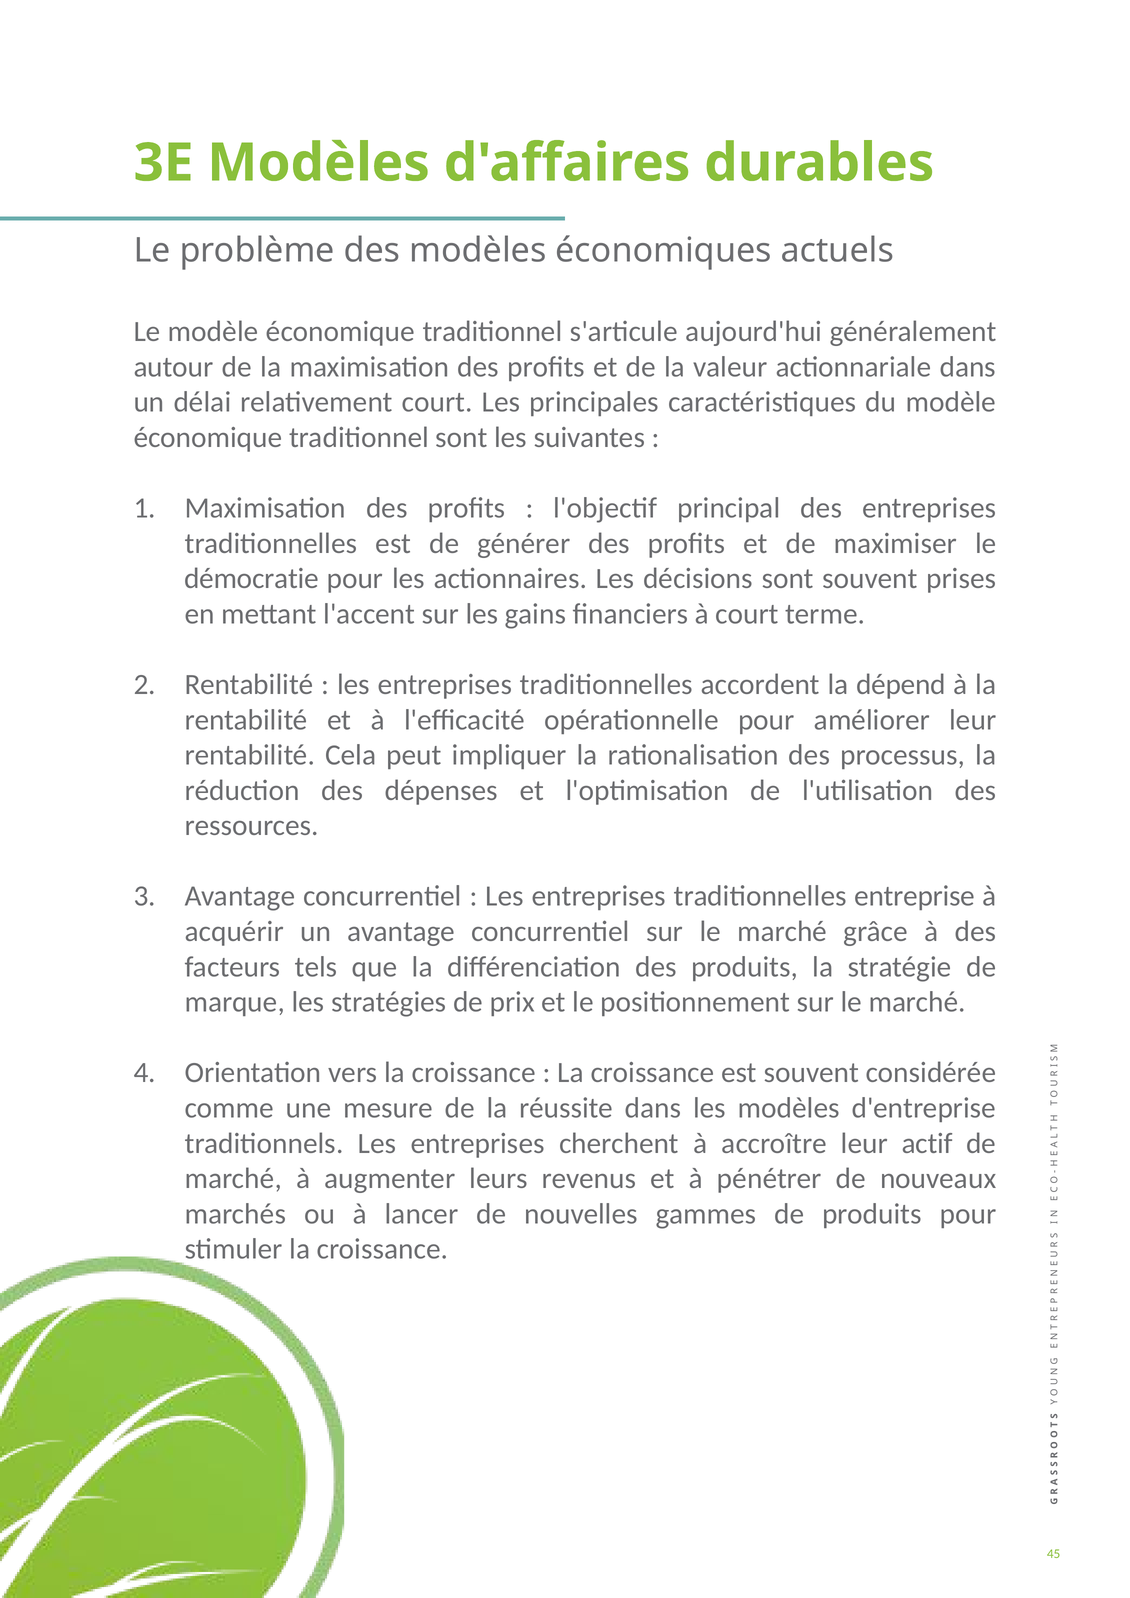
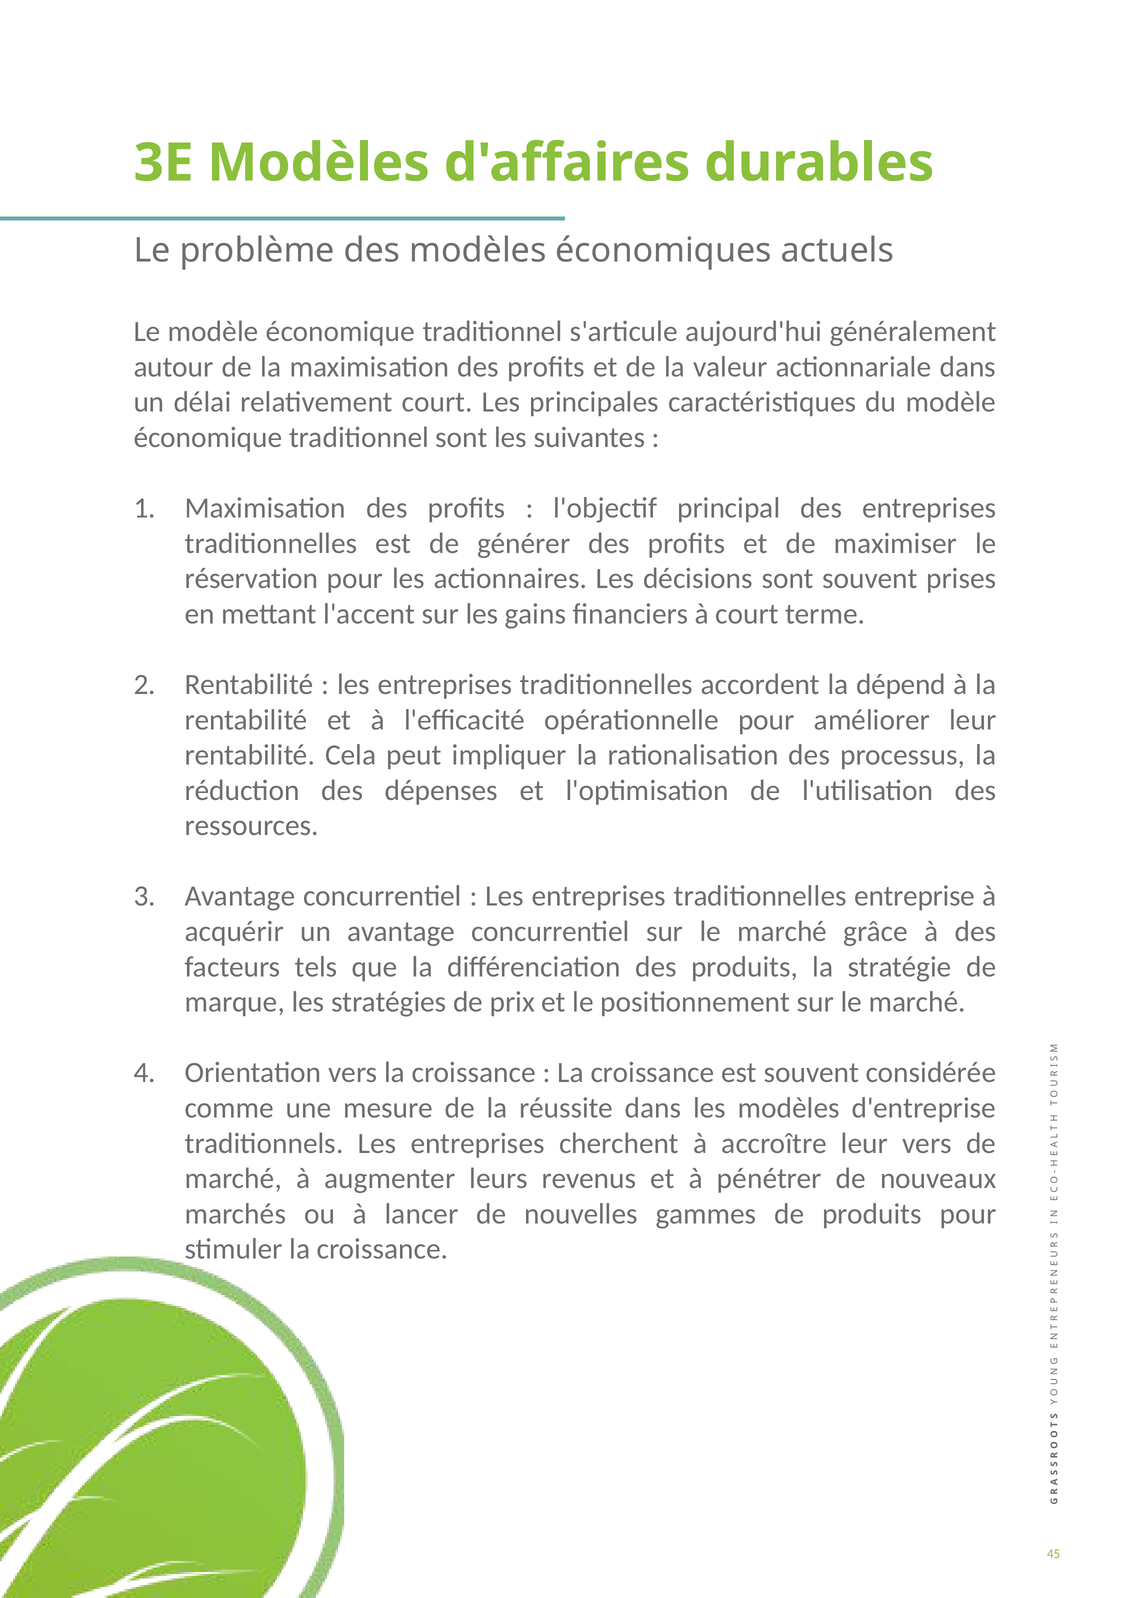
démocratie: démocratie -> réservation (251, 579)
leur actif: actif -> vers (927, 1143)
